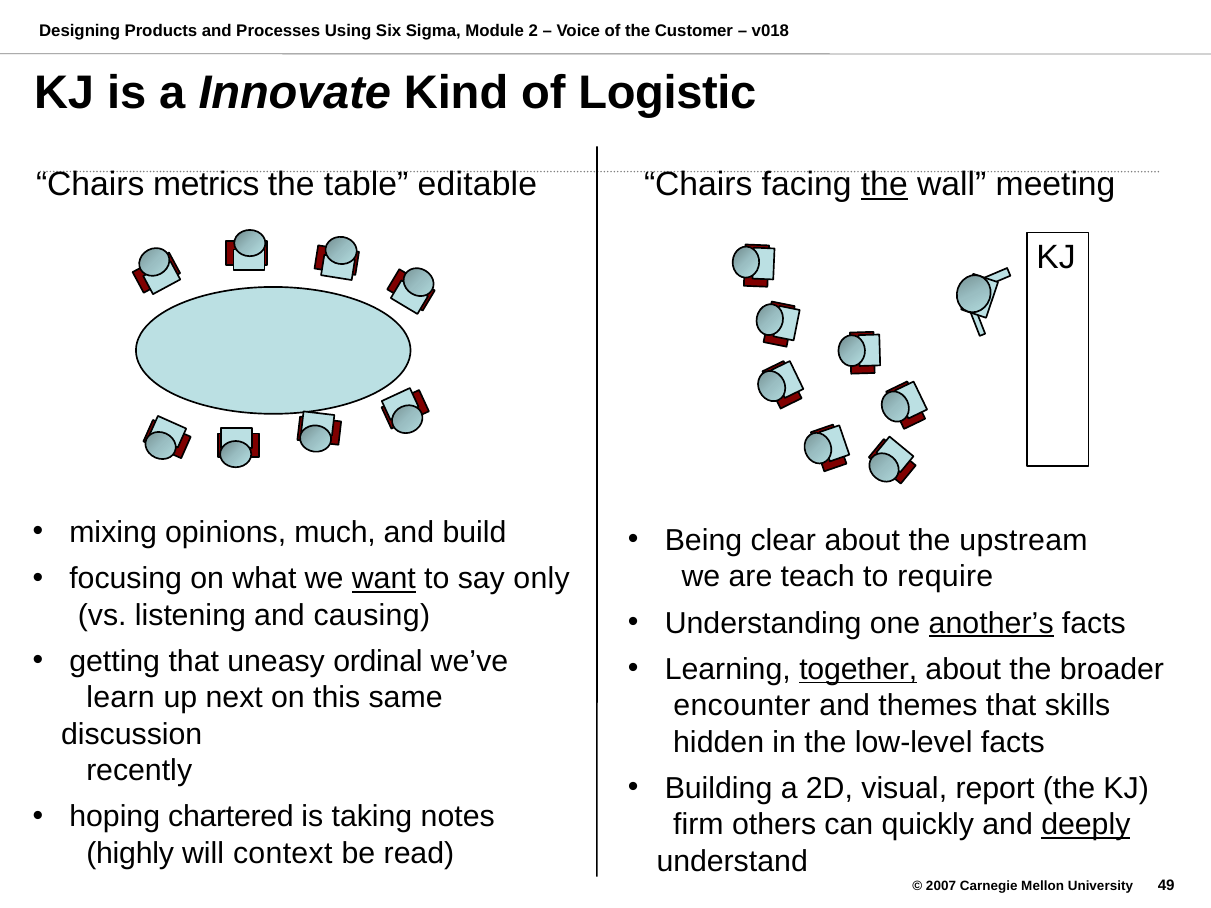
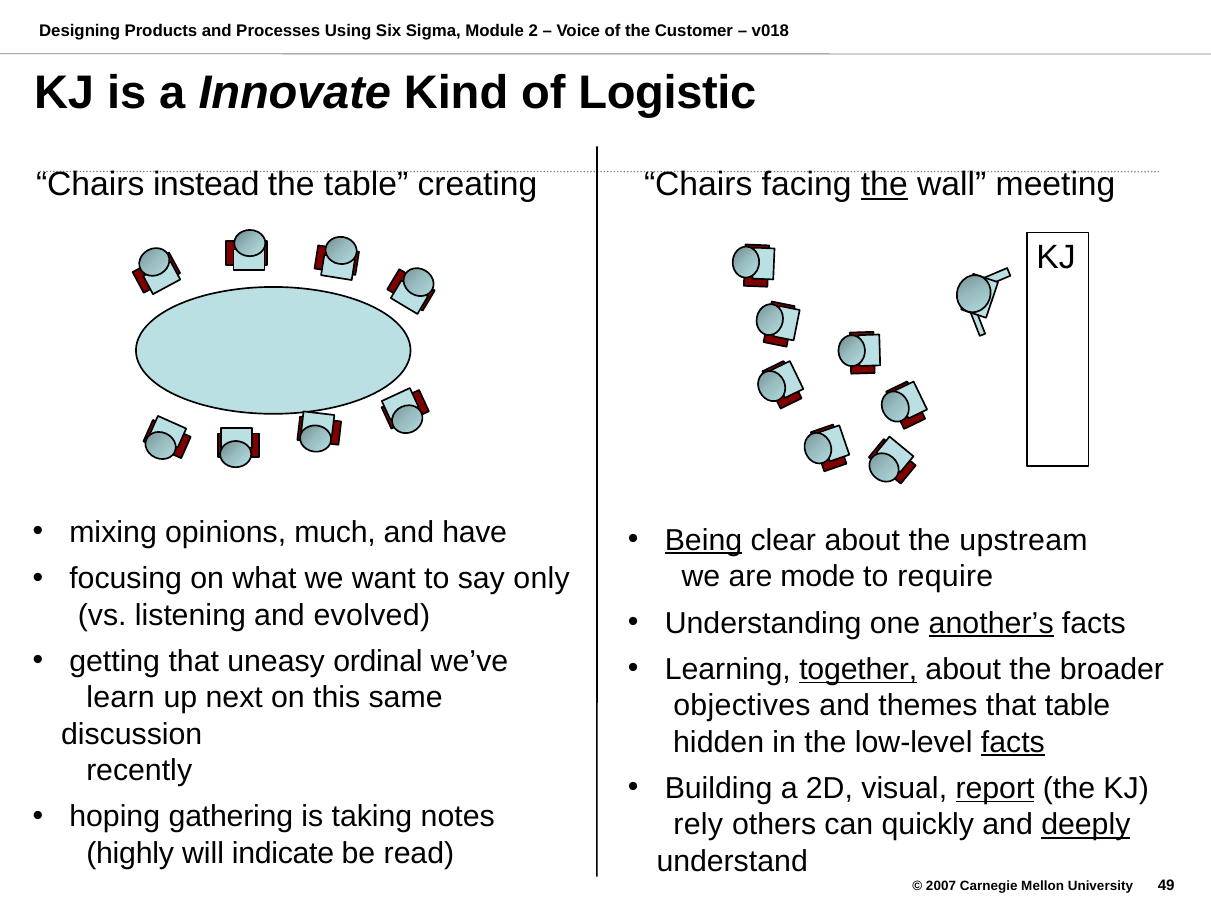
metrics: metrics -> instead (206, 185)
editable: editable -> creating (478, 185)
build: build -> have (475, 532)
Being underline: none -> present (703, 540)
teach: teach -> mode (818, 577)
want underline: present -> none (384, 579)
causing: causing -> evolved (372, 615)
encounter: encounter -> objectives (742, 706)
that skills: skills -> table (1078, 706)
facts underline: none -> present (1013, 742)
report underline: none -> present (995, 789)
chartered: chartered -> gathering (231, 817)
firm: firm -> rely (698, 825)
context: context -> indicate (283, 853)
